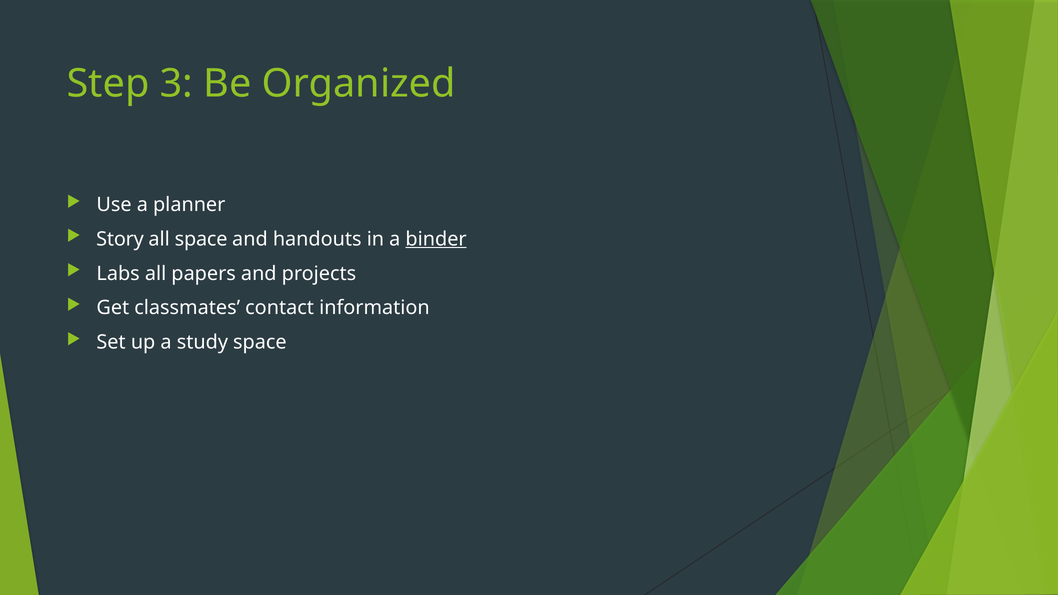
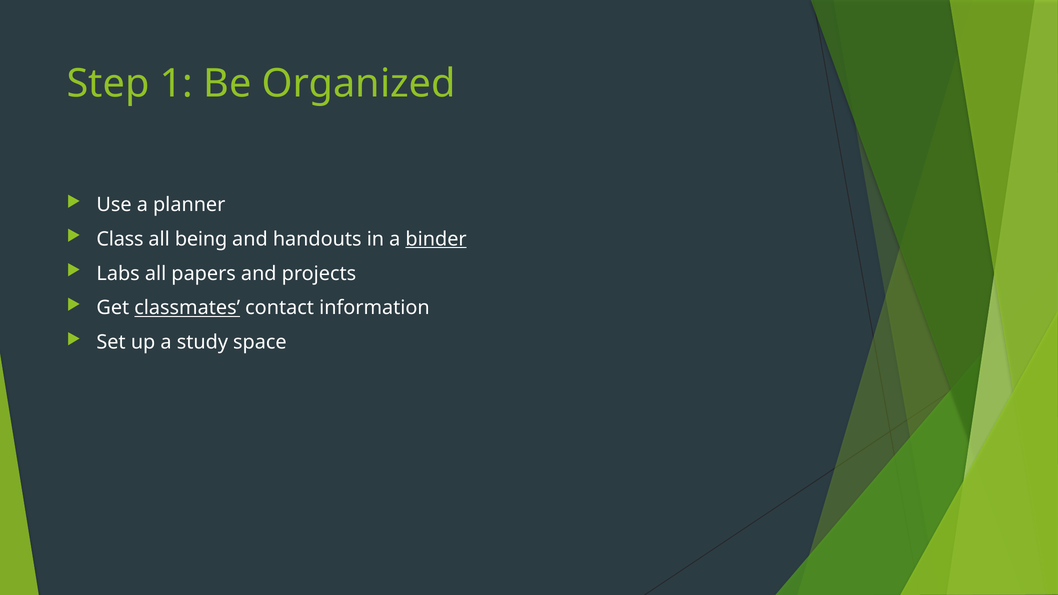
3: 3 -> 1 (176, 83)
Story: Story -> Class (120, 239)
all space: space -> being (201, 239)
classmates underline: none -> present (187, 308)
